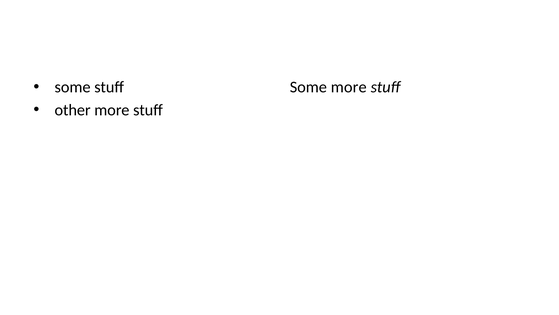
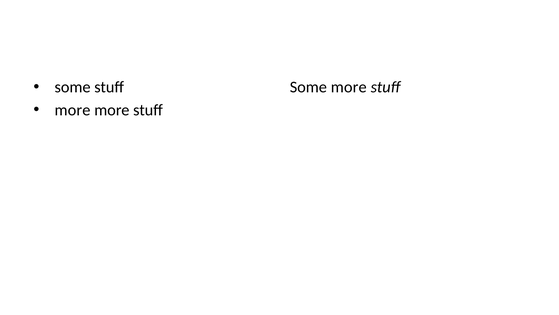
other: other -> more (72, 110)
